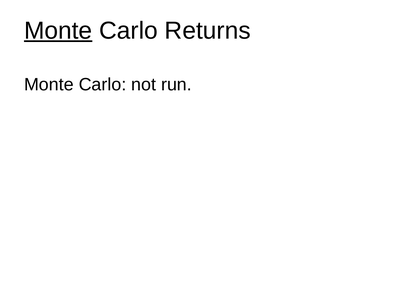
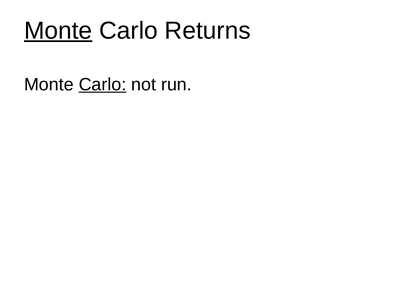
Carlo underline: none -> present (103, 84)
